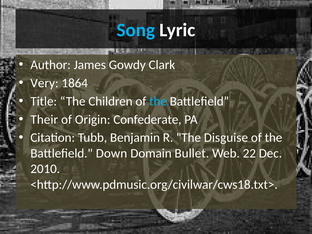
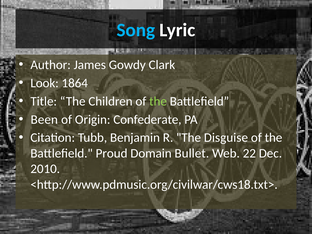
Very: Very -> Look (45, 83)
the colour: light blue -> light green (158, 101)
Their: Their -> Been (44, 119)
Down: Down -> Proud (112, 153)
